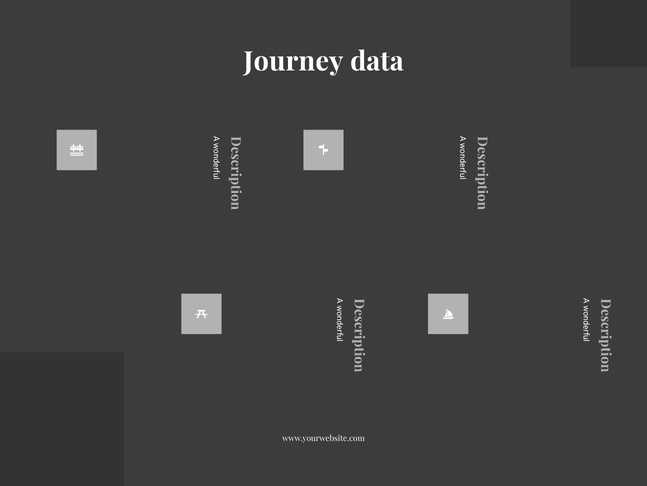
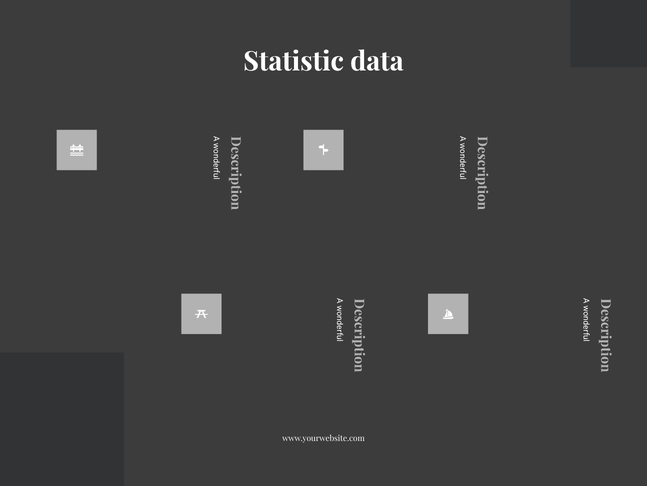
Journey: Journey -> Statistic (294, 61)
